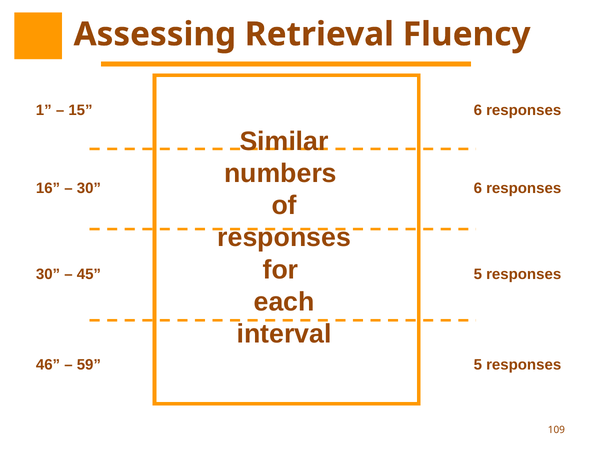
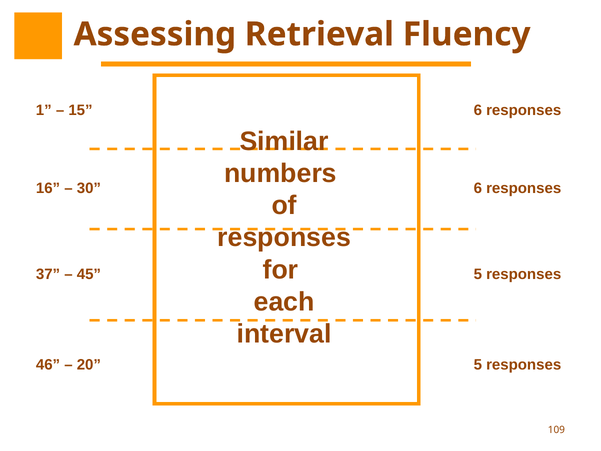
30: 30 -> 37 (48, 274)
59: 59 -> 20 (89, 365)
